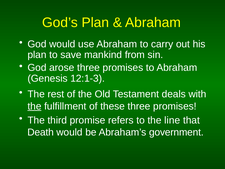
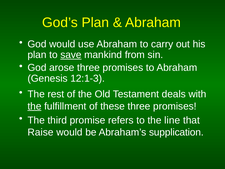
save underline: none -> present (71, 55)
Death: Death -> Raise (41, 132)
government: government -> supplication (176, 132)
